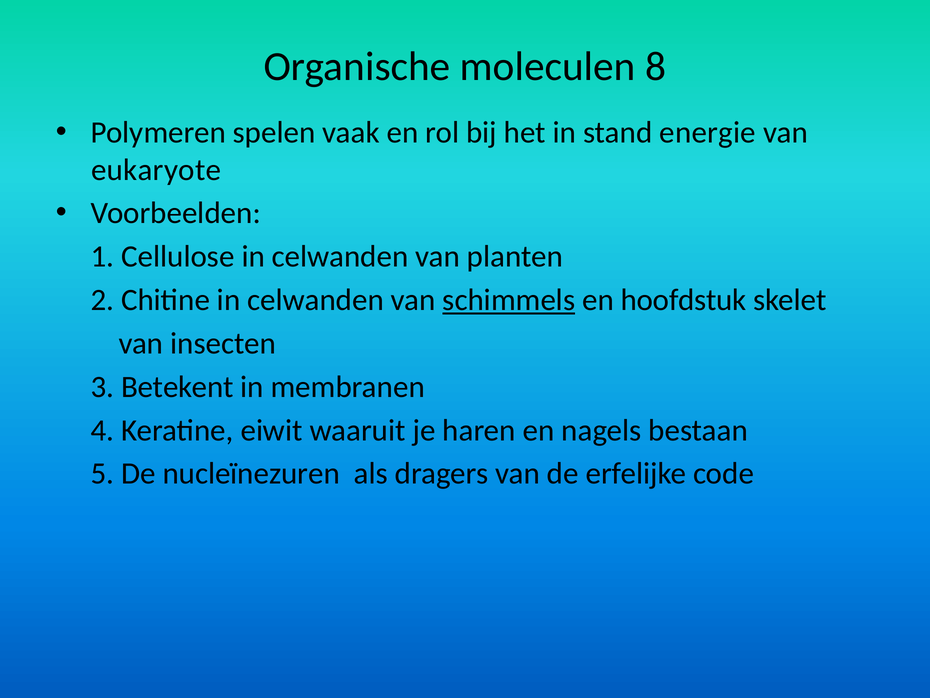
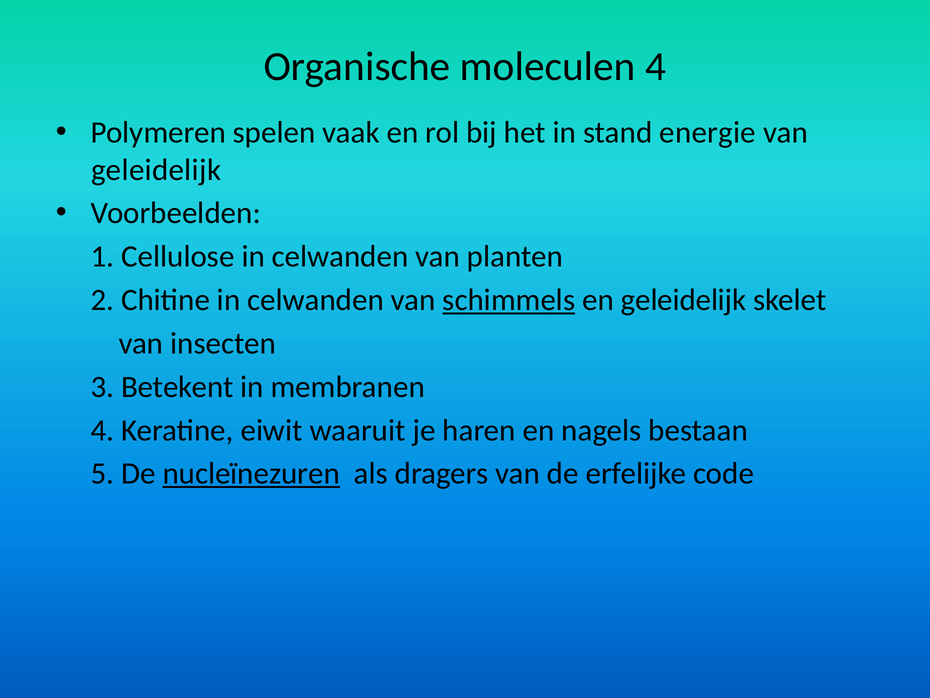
moleculen 8: 8 -> 4 (656, 67)
eukaryote: eukaryote -> geleidelijk (156, 170)
en hoofdstuk: hoofdstuk -> geleidelijk (684, 300)
nucleïnezuren underline: none -> present (251, 473)
